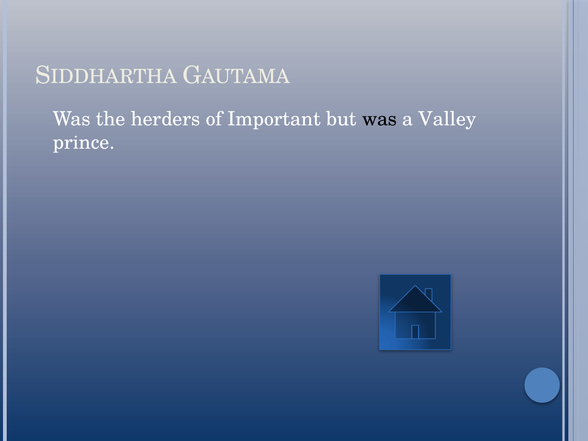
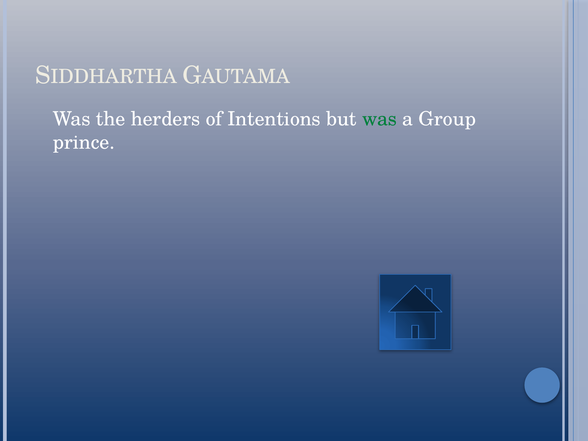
Important: Important -> Intentions (274, 119)
was colour: black -> green (380, 119)
Valley: Valley -> Group (447, 119)
